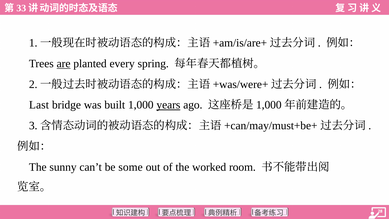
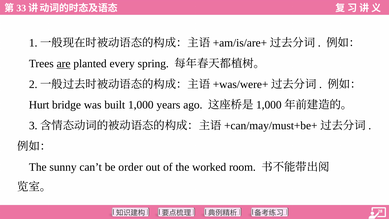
Last: Last -> Hurt (39, 105)
years underline: present -> none (168, 105)
some: some -> order (131, 167)
